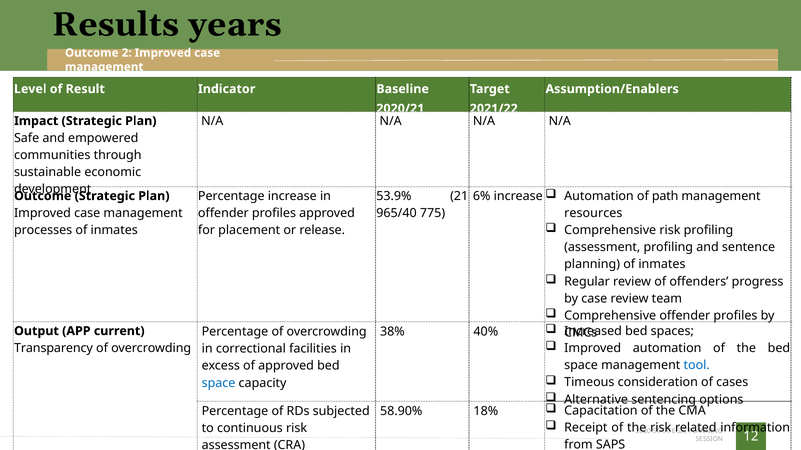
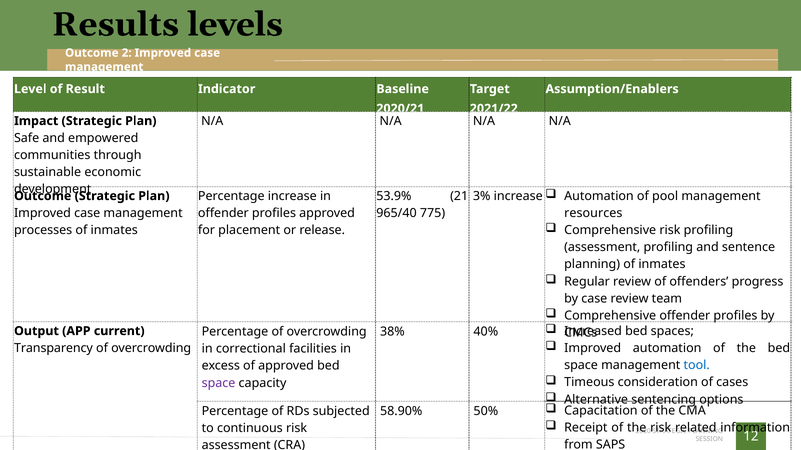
years: years -> levels (235, 25)
6%: 6% -> 3% (482, 196)
path: path -> pool (665, 196)
space colour: blue -> purple (219, 383)
18%: 18% -> 50% (486, 412)
